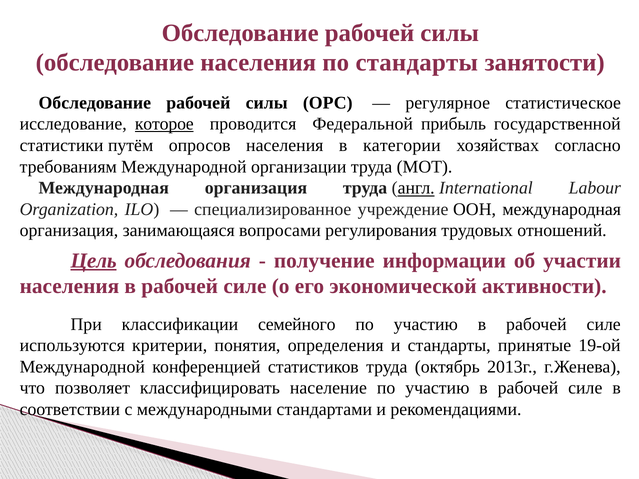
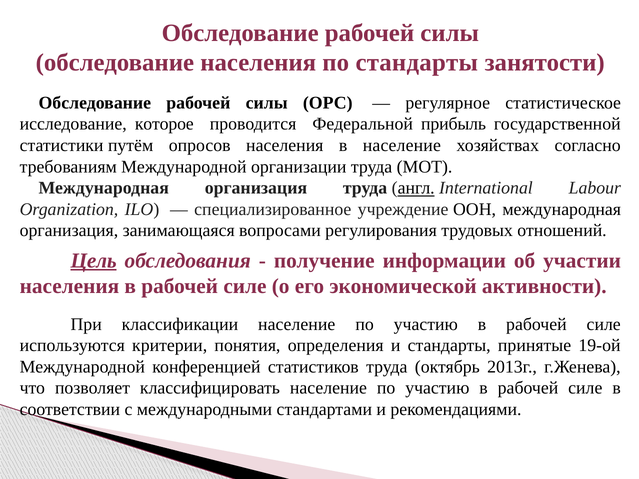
которое underline: present -> none (164, 124)
в категории: категории -> население (402, 145)
классификации семейного: семейного -> население (297, 324)
